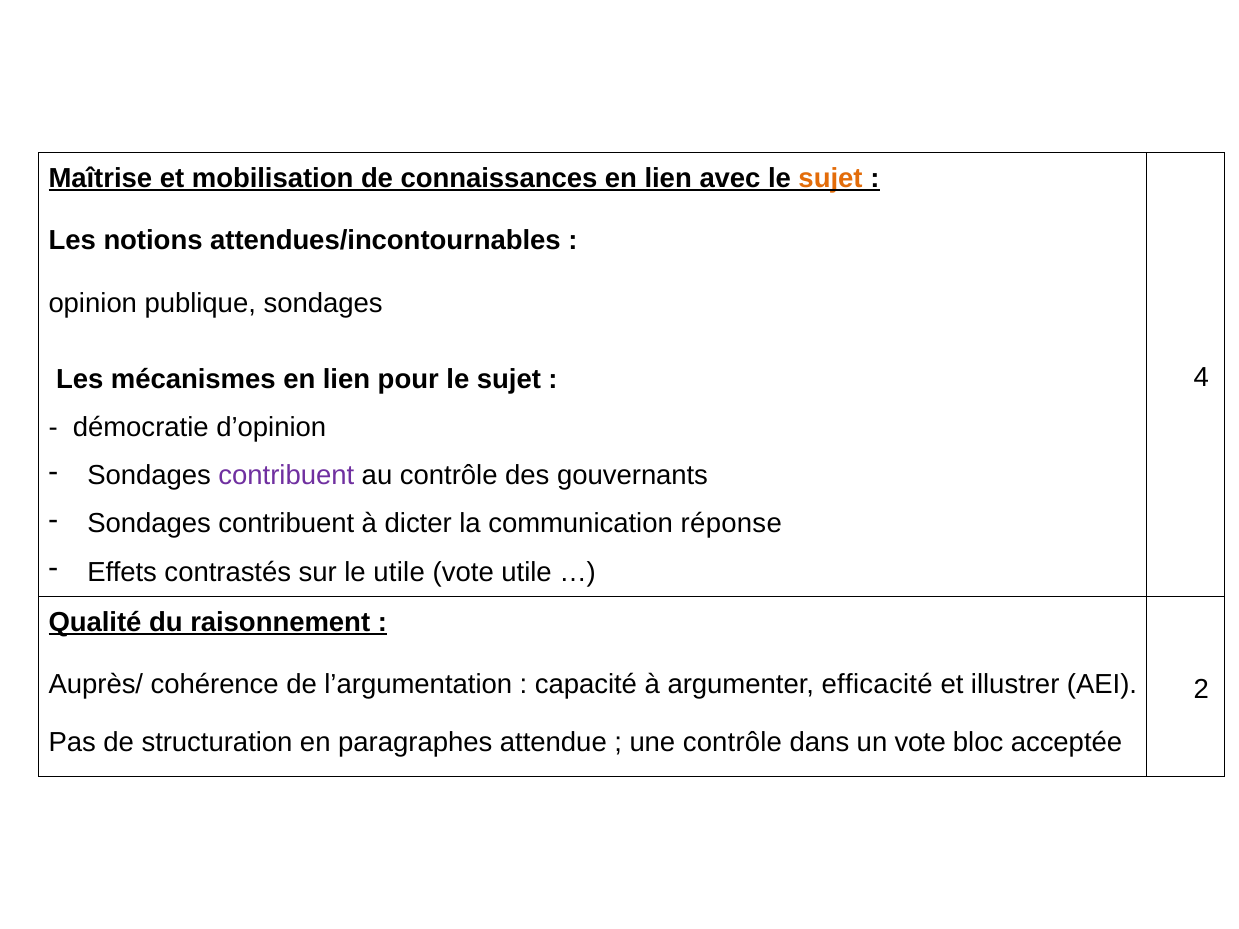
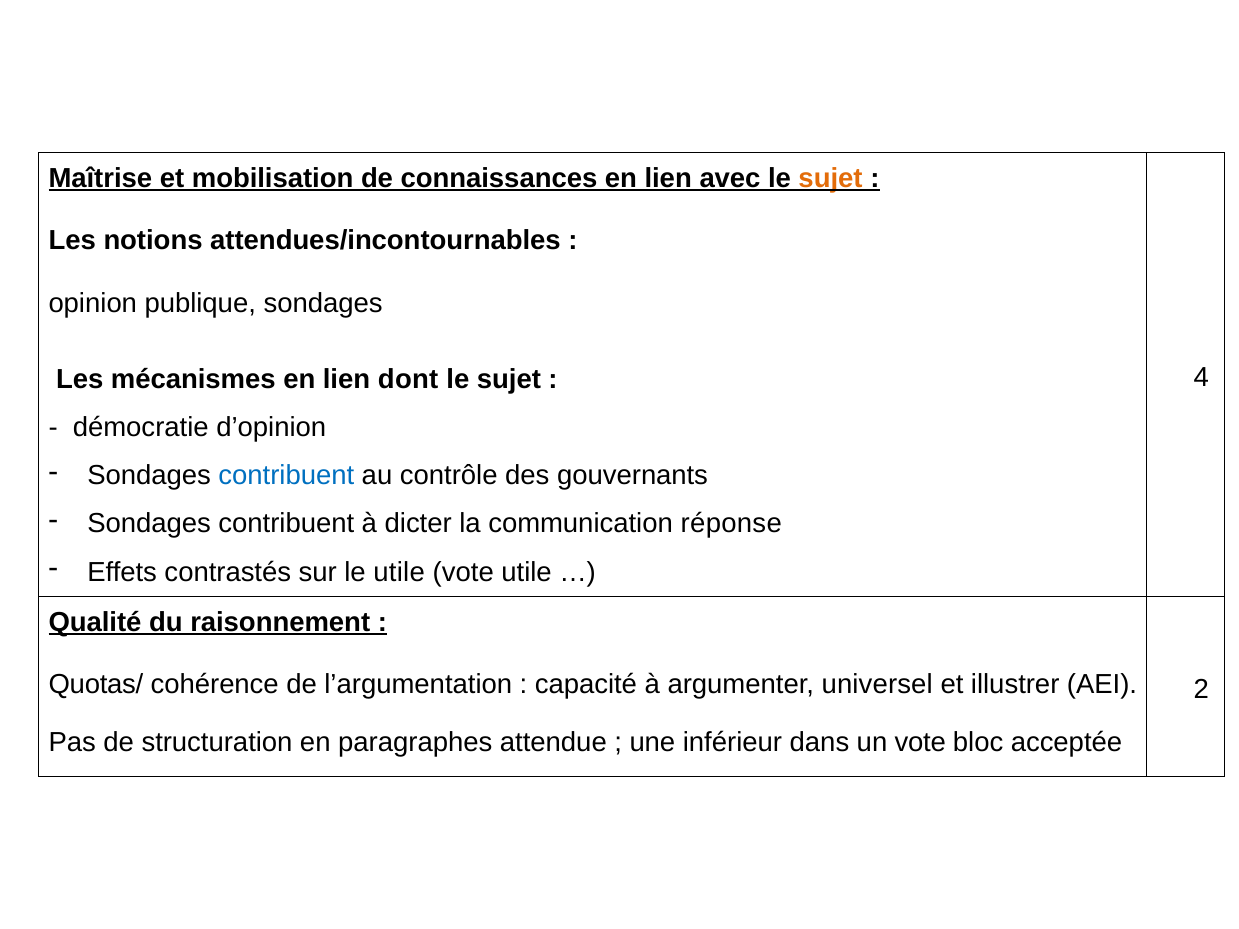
pour: pour -> dont (408, 379)
contribuent colour: purple -> blue (286, 476)
Auprès/: Auprès/ -> Quotas/ (96, 685)
efficacité: efficacité -> universel (877, 685)
une contrôle: contrôle -> inférieur (732, 742)
